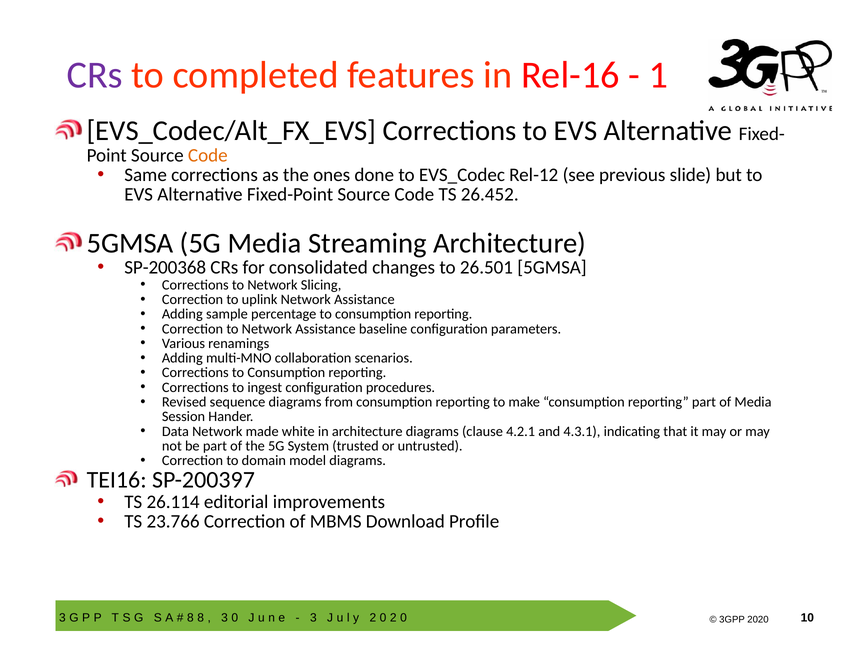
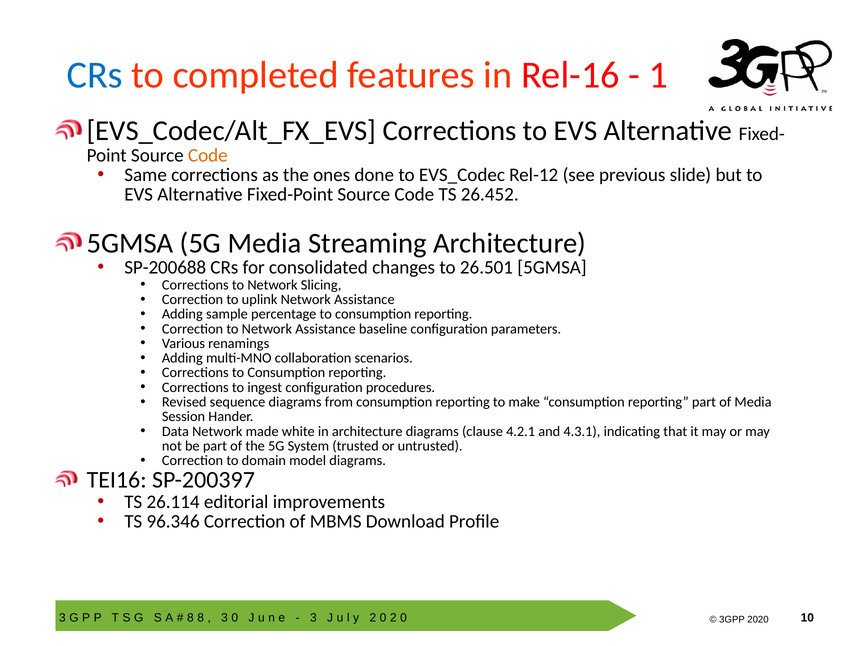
CRs colour: purple -> blue (95, 75)
SP-200368: SP-200368 -> SP-200688 (165, 268)
23.766: 23.766 -> 96.346 (173, 521)
